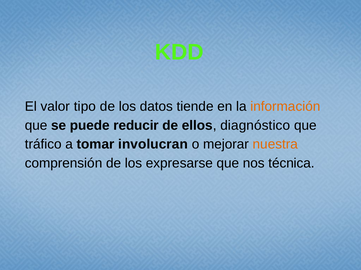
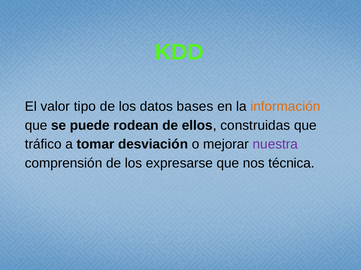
tiende: tiende -> bases (195, 107)
reducir: reducir -> rodean (136, 126)
diagnóstico: diagnóstico -> construidas (255, 126)
involucran: involucran -> desviación (153, 145)
nuestra colour: orange -> purple (275, 145)
